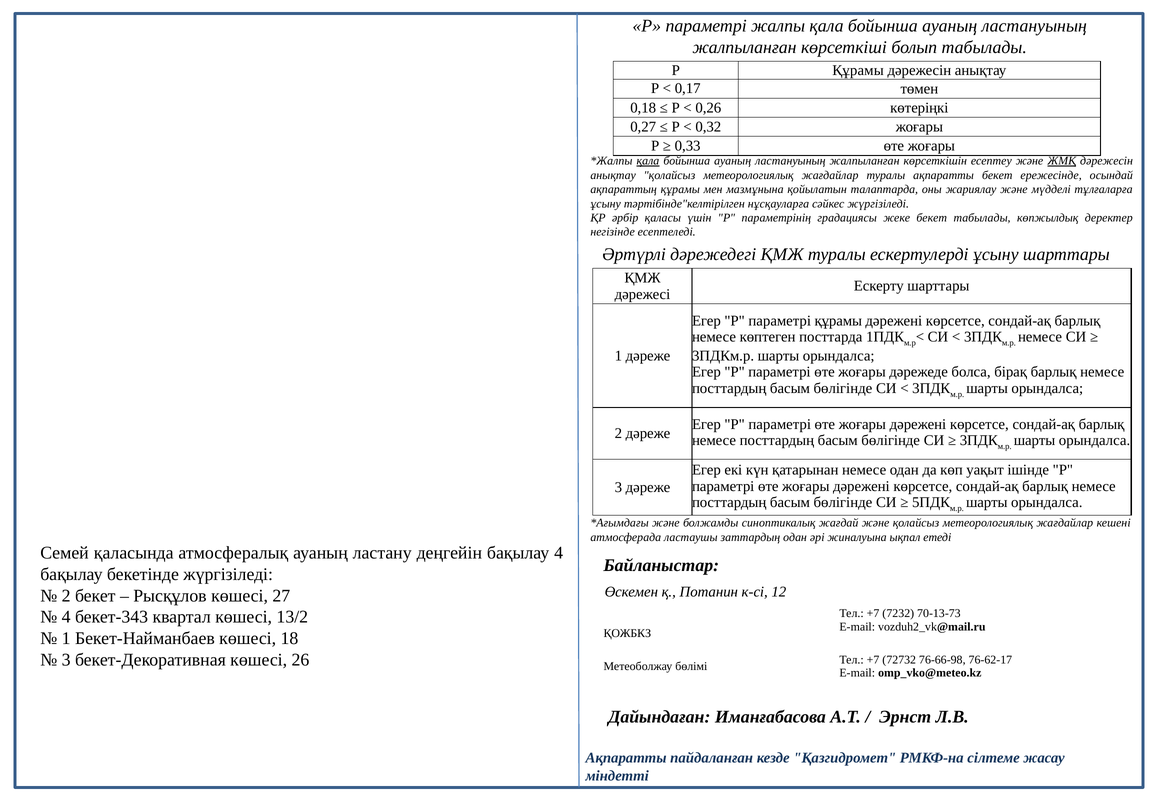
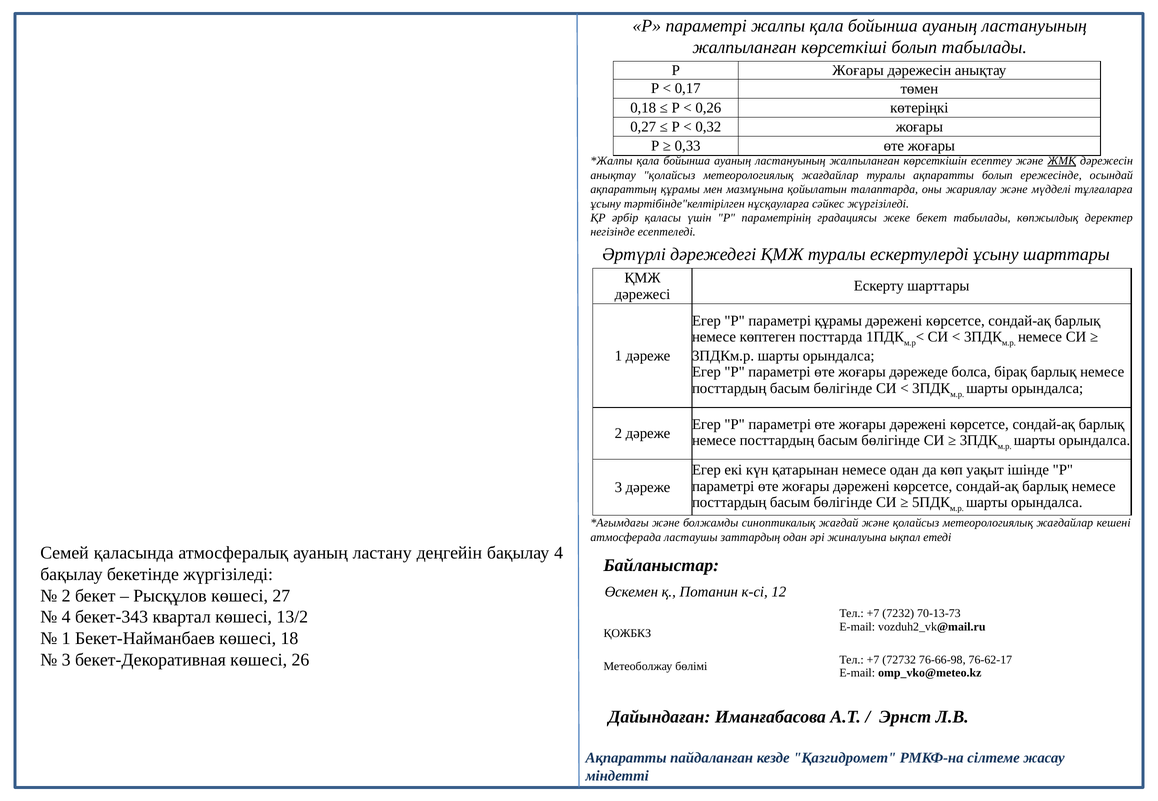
Р Құрамы: Құрамы -> Жоғары (858, 70)
қала underline: present -> none (648, 161)
ақпаратты бекет: бекет -> болып (997, 175)
